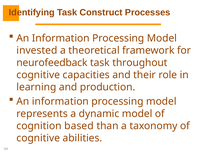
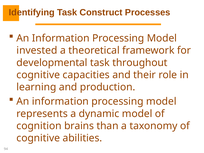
neurofeedback: neurofeedback -> developmental (52, 63)
based: based -> brains (79, 126)
